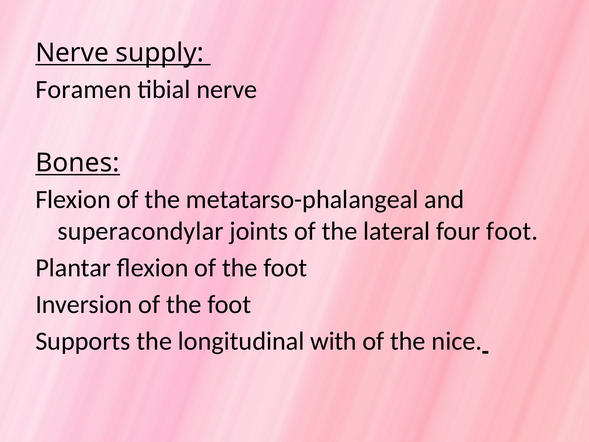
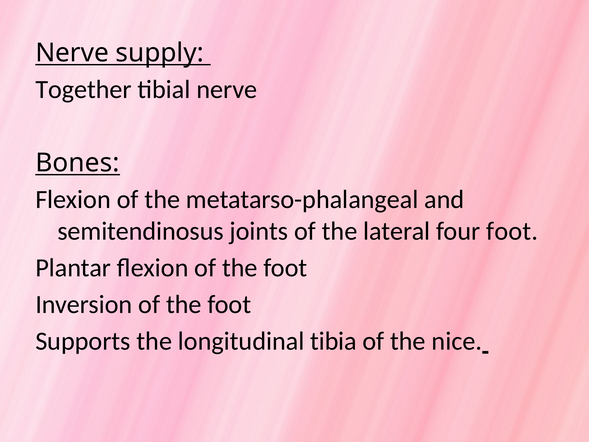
Foramen: Foramen -> Together (83, 89)
superacondylar: superacondylar -> semitendinosus (141, 231)
with: with -> tibia (333, 341)
